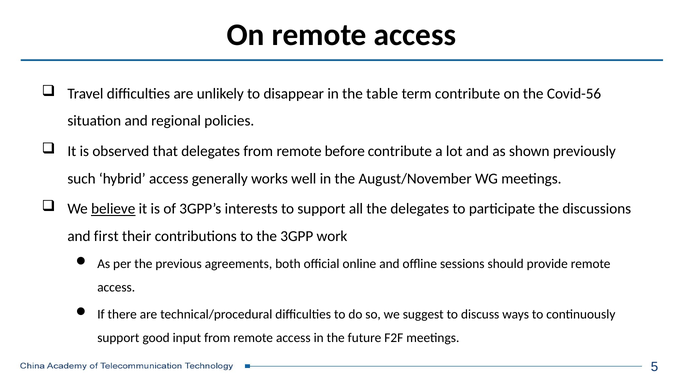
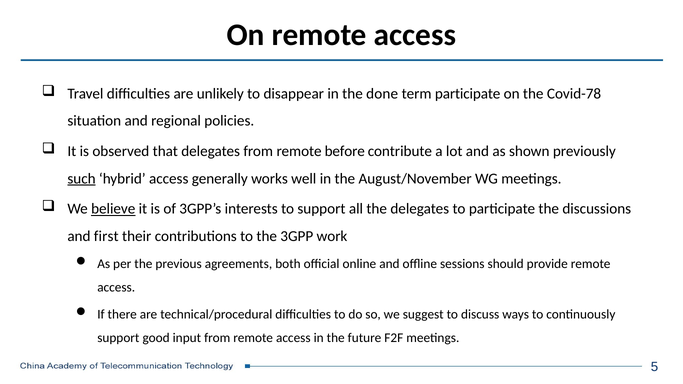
table: table -> done (382, 94)
term contribute: contribute -> participate (468, 94)
Covid-56: Covid-56 -> Covid-78 (574, 94)
such underline: none -> present (81, 179)
